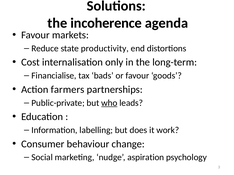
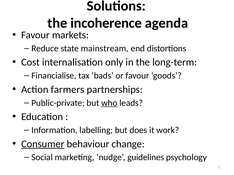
productivity: productivity -> mainstream (105, 49)
Consumer underline: none -> present (43, 144)
aspiration: aspiration -> guidelines (146, 158)
